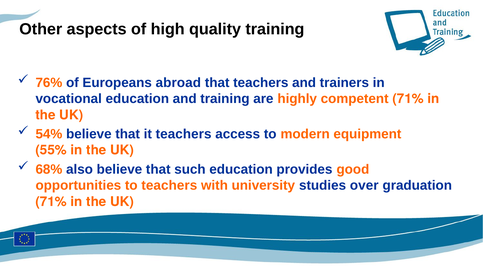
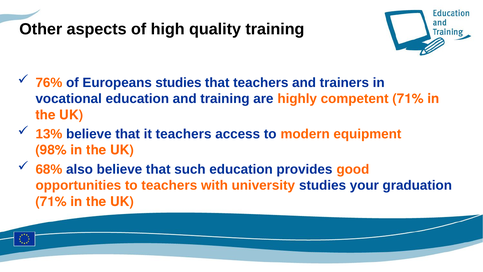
Europeans abroad: abroad -> studies (178, 83)
54%: 54% -> 13% (49, 134)
55%: 55% -> 98% (51, 150)
over: over -> your (364, 185)
